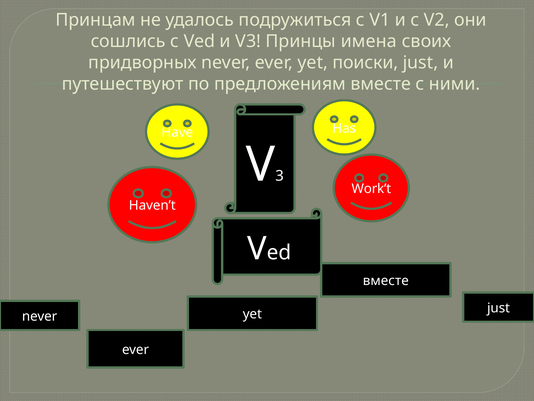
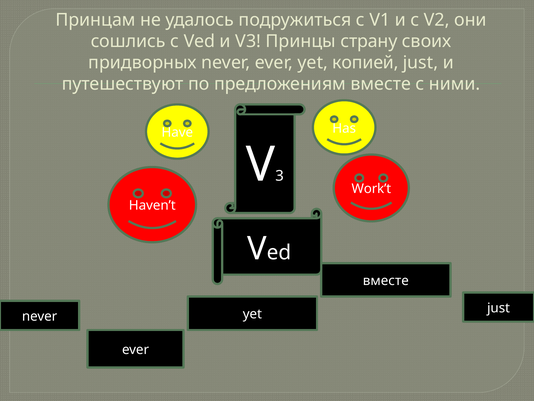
имена: имена -> страну (369, 41)
поиски: поиски -> копией (365, 63)
